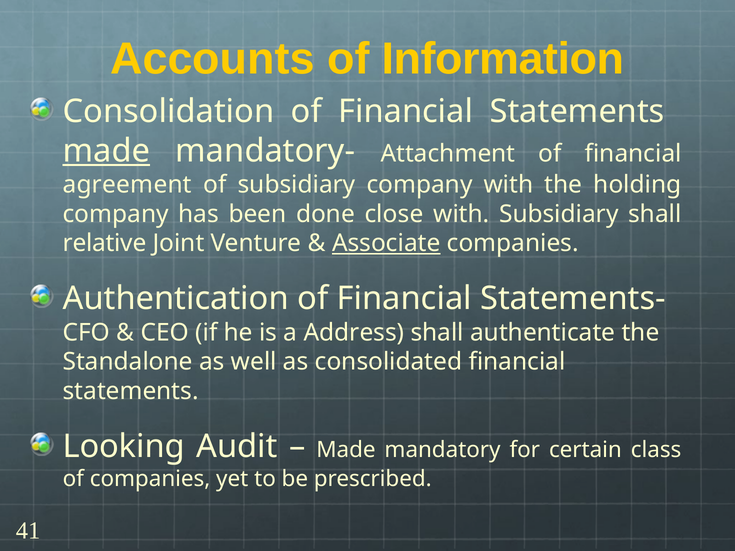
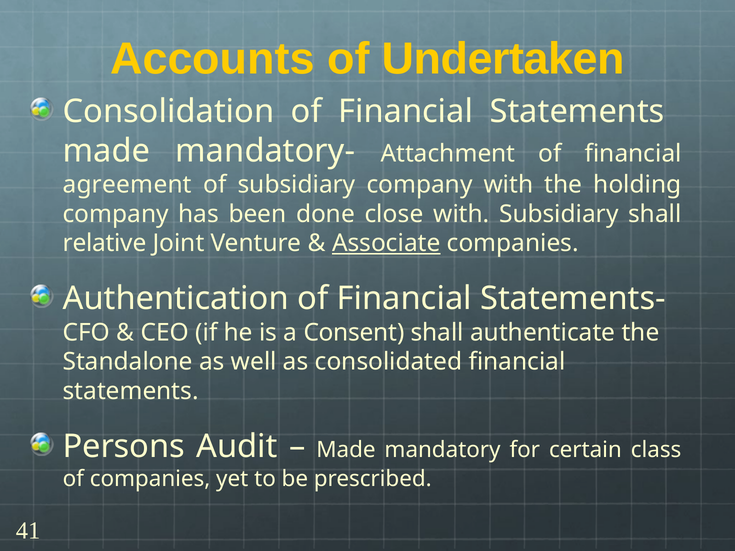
Information: Information -> Undertaken (503, 59)
made underline: present -> none (106, 151)
Address: Address -> Consent (354, 333)
Looking: Looking -> Persons (124, 447)
